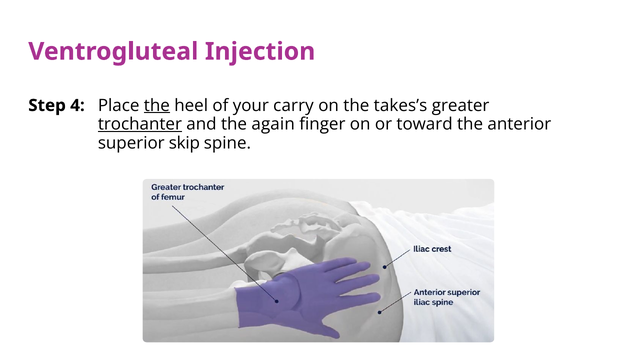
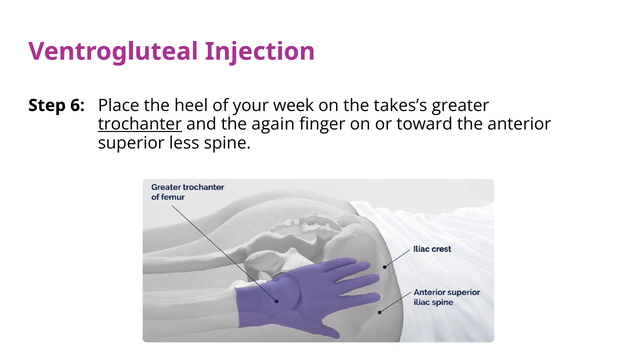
4: 4 -> 6 (78, 106)
the underline: present -> none (157, 106)
carry: carry -> week (294, 106)
skip: skip -> less (184, 143)
